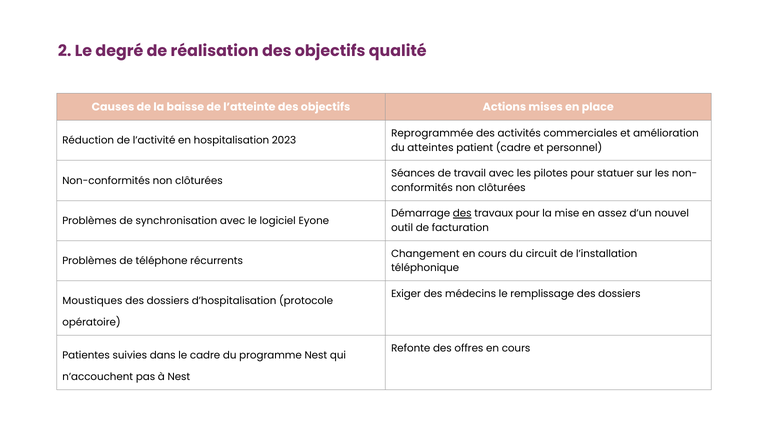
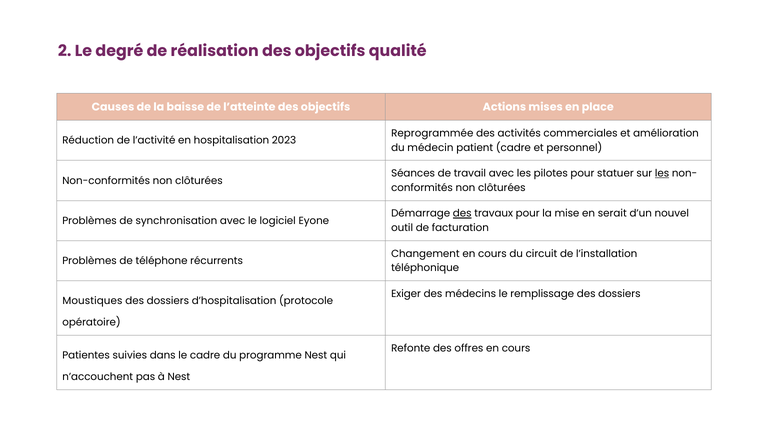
atteintes: atteintes -> médecin (430, 148)
les underline: none -> present (662, 173)
assez: assez -> serait (612, 213)
